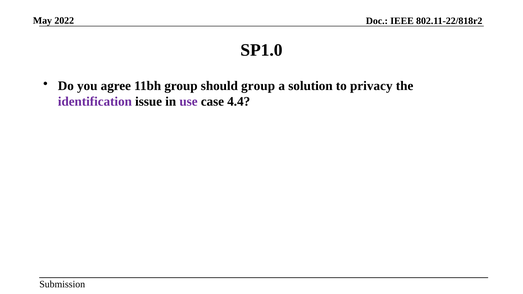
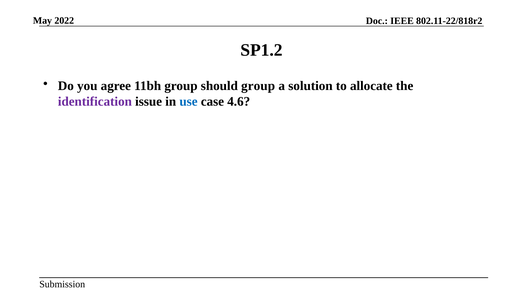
SP1.0: SP1.0 -> SP1.2 (261, 50)
privacy: privacy -> allocate (371, 86)
use colour: purple -> blue (189, 102)
4.4: 4.4 -> 4.6 (239, 102)
